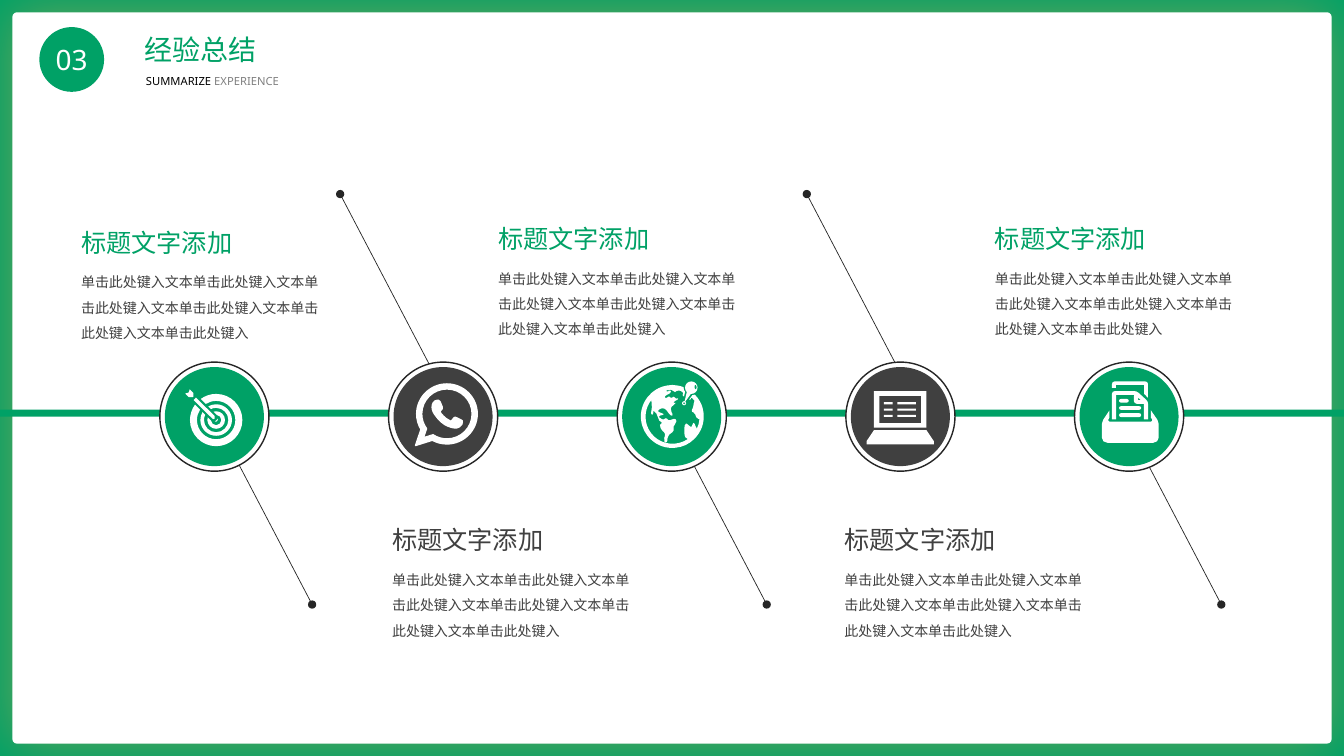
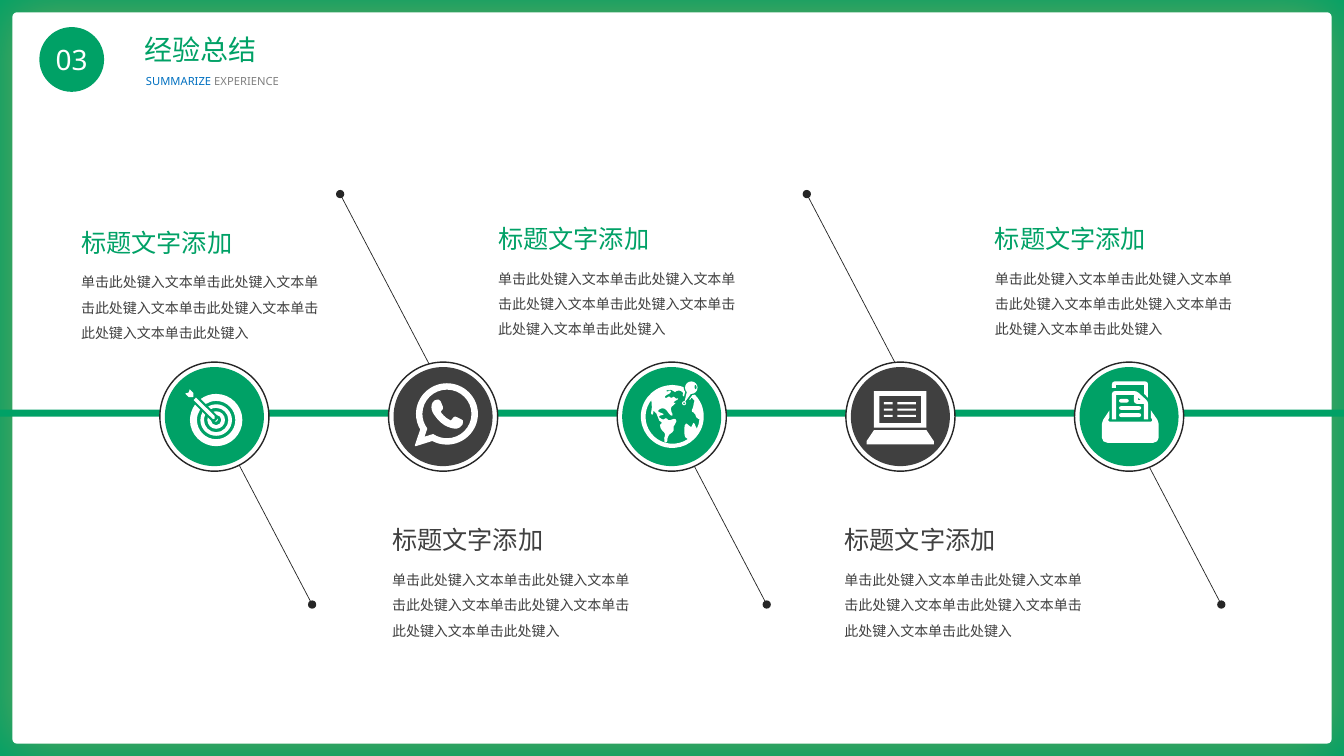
SUMMARIZE colour: black -> blue (179, 82)
